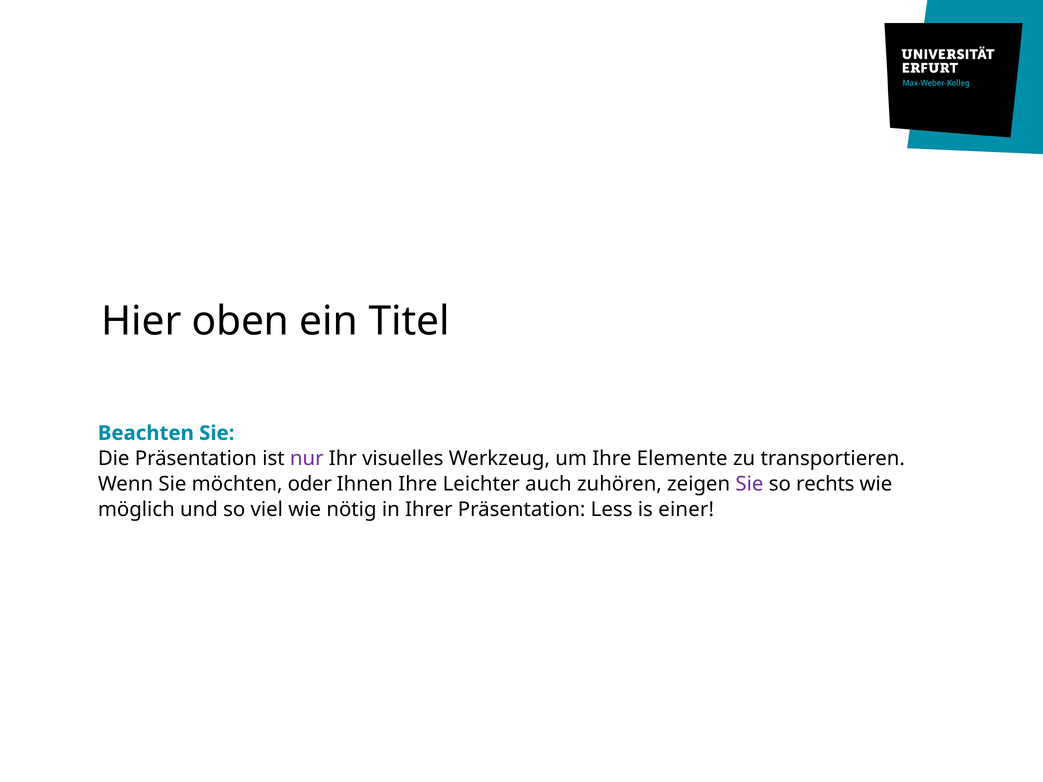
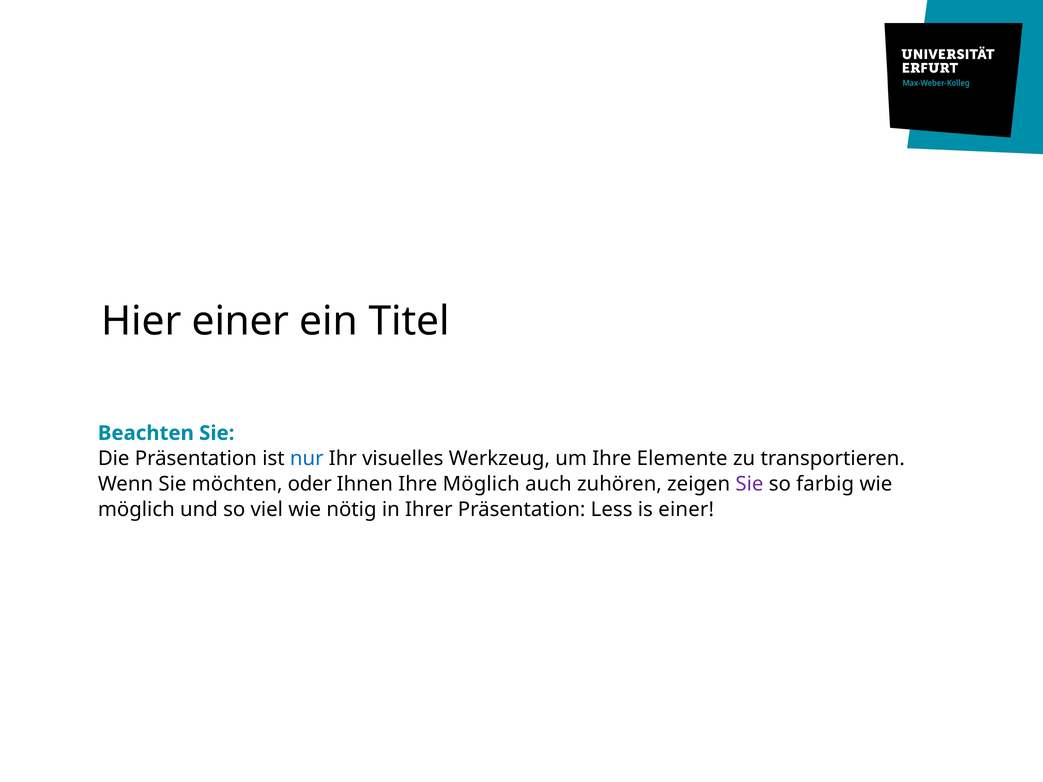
Hier oben: oben -> einer (241, 322)
nur colour: purple -> blue (307, 459)
Ihre Leichter: Leichter -> Möglich (481, 484)
rechts: rechts -> farbig (825, 484)
